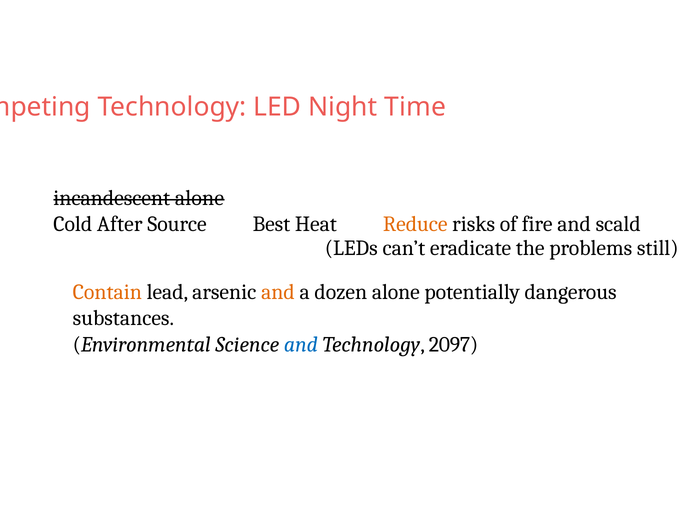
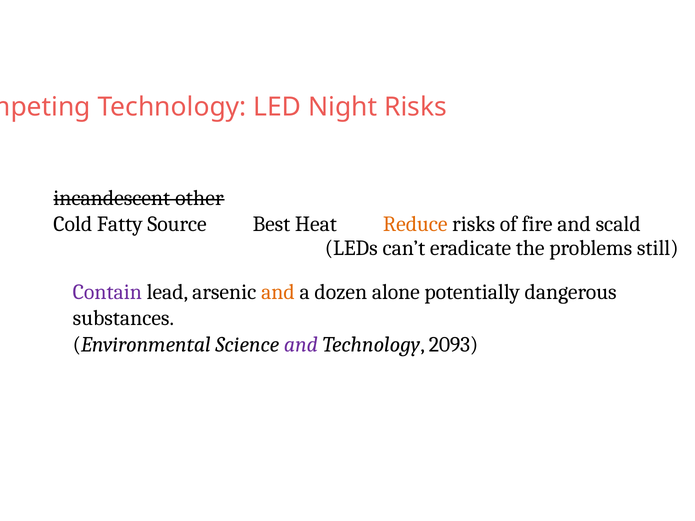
Night Time: Time -> Risks (415, 107)
incandescent alone: alone -> other (199, 198)
After: After -> Fatty (120, 224)
Contain colour: orange -> purple (107, 292)
and colour: blue -> purple (301, 345)
2097: 2097 -> 2093 (454, 345)
